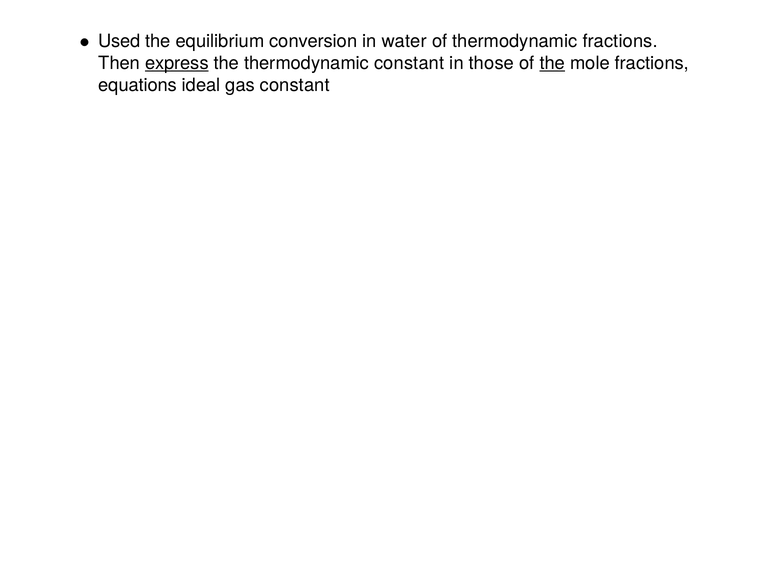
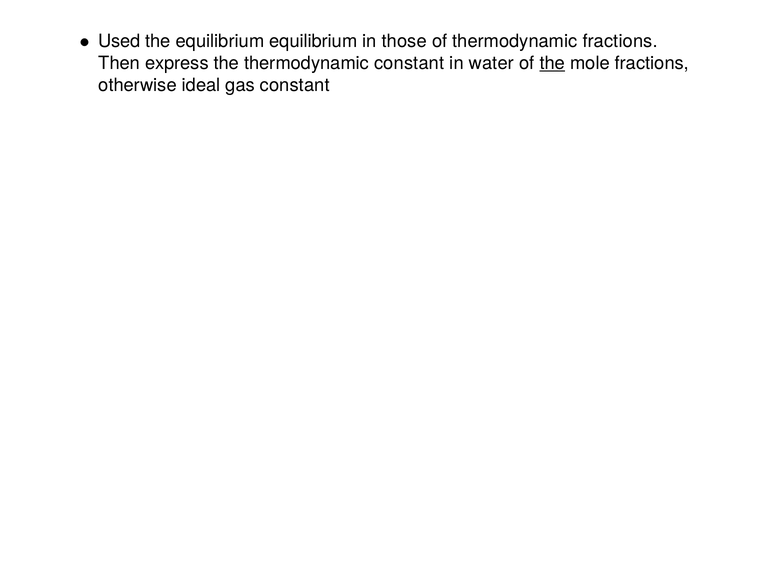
equilibrium conversion: conversion -> equilibrium (313, 41)
water: water -> those (404, 41)
express underline: present -> none (177, 63)
those: those -> water (491, 63)
equations: equations -> otherwise (138, 85)
